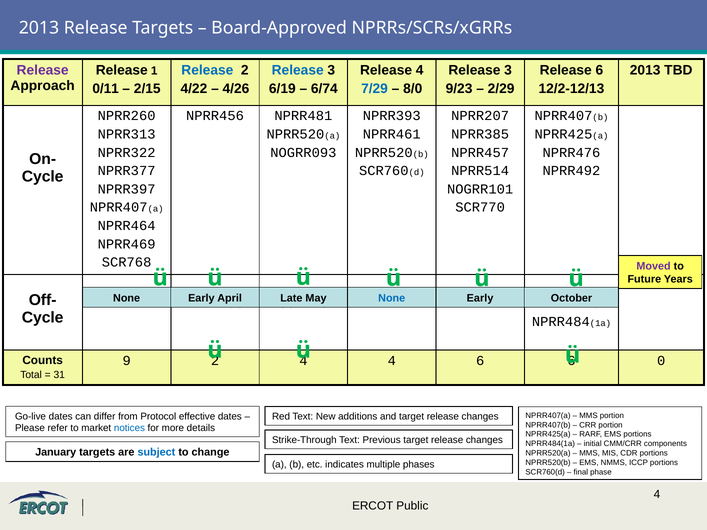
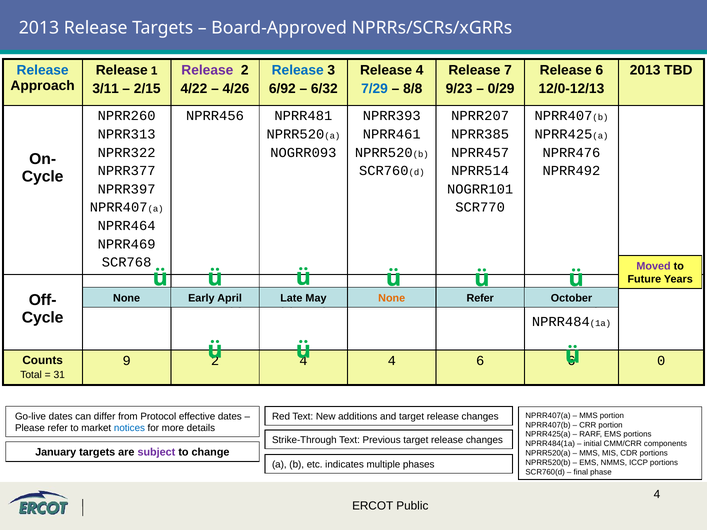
Release colour: purple -> blue (43, 70)
Release colour: blue -> purple (207, 70)
3: 3 -> 7 (508, 70)
0/11: 0/11 -> 3/11 (106, 89)
6/19: 6/19 -> 6/92 (282, 89)
6/74: 6/74 -> 6/32 (324, 89)
8/0: 8/0 -> 8/8 (413, 89)
2/29: 2/29 -> 0/29 (501, 89)
12/2-12/13: 12/2-12/13 -> 12/0-12/13 (571, 89)
None colour: blue -> orange (392, 298)
Early: Early -> Refer (480, 298)
subject colour: blue -> purple (156, 453)
